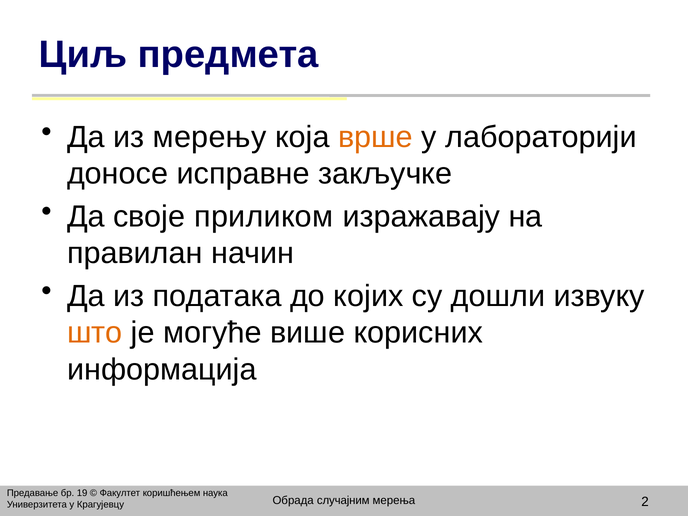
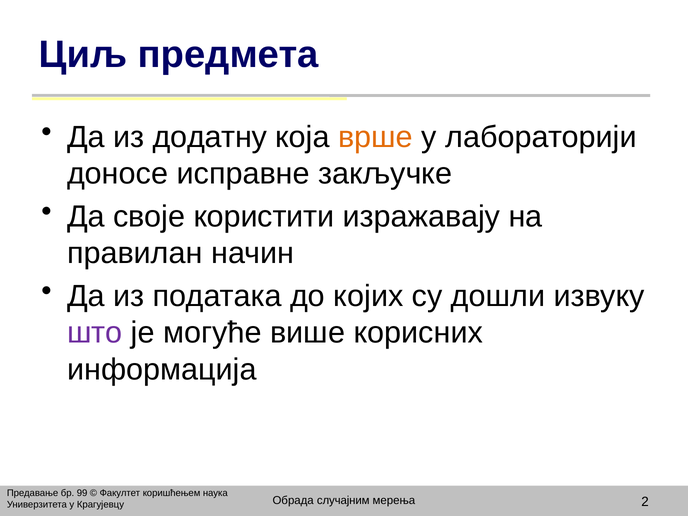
мерењу: мерењу -> додатну (210, 137)
приликом: приликом -> користити (264, 217)
што colour: orange -> purple (95, 333)
19: 19 -> 99 (82, 493)
